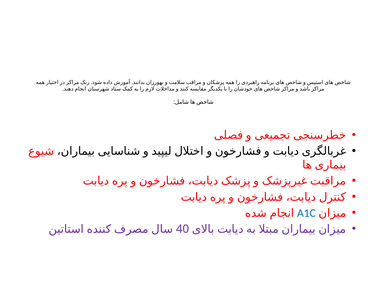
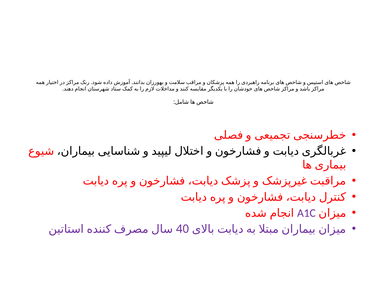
A1C colour: blue -> purple (306, 213)
